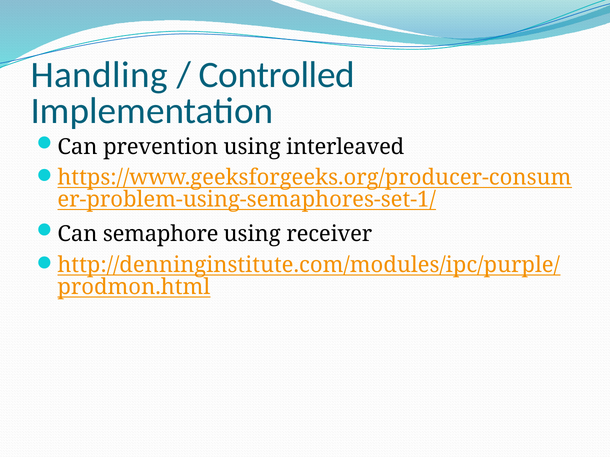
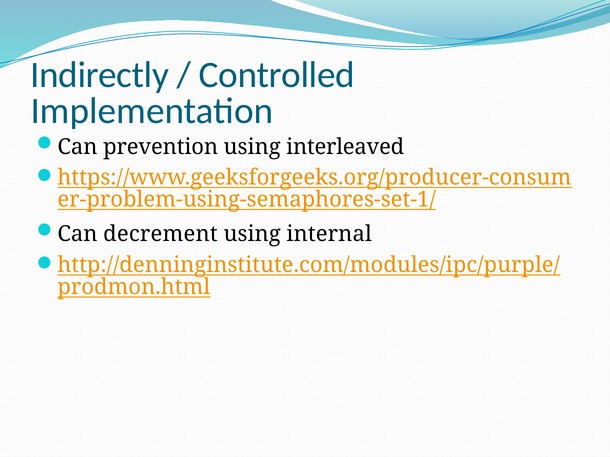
Handling: Handling -> Indirectly (100, 75)
semaphore: semaphore -> decrement (160, 234)
receiver: receiver -> internal (329, 234)
